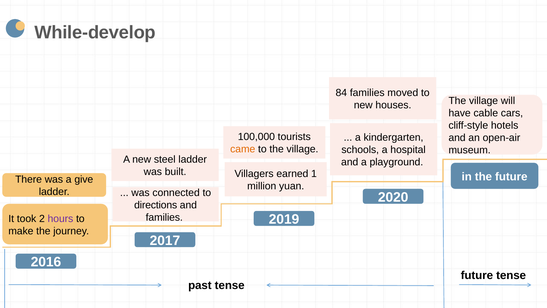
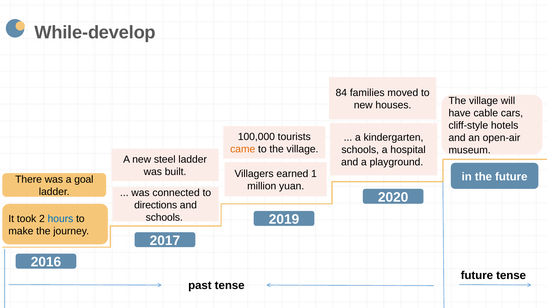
give: give -> goal (84, 179)
families: families -> schools (164, 217)
hours colour: purple -> blue (60, 218)
